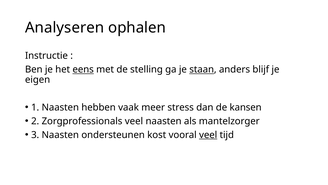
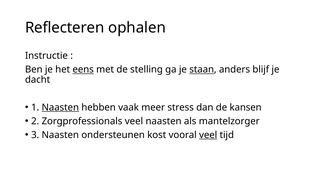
Analyseren: Analyseren -> Reflecteren (65, 28)
eigen: eigen -> dacht (38, 80)
Naasten underline: none -> present (60, 107)
